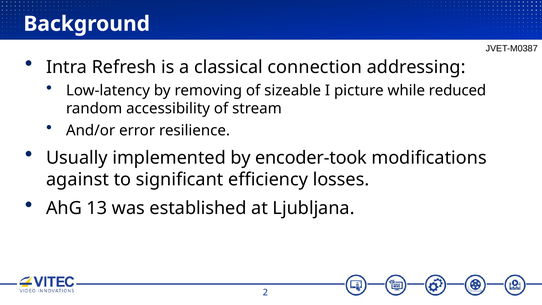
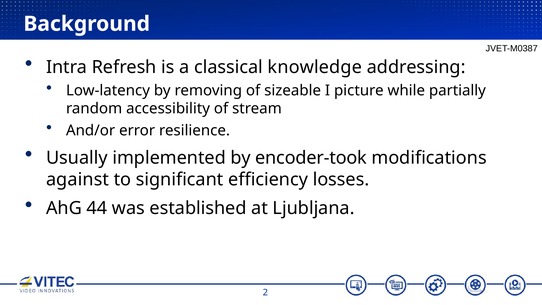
connection: connection -> knowledge (315, 67)
reduced: reduced -> partially (457, 90)
13: 13 -> 44 (97, 208)
